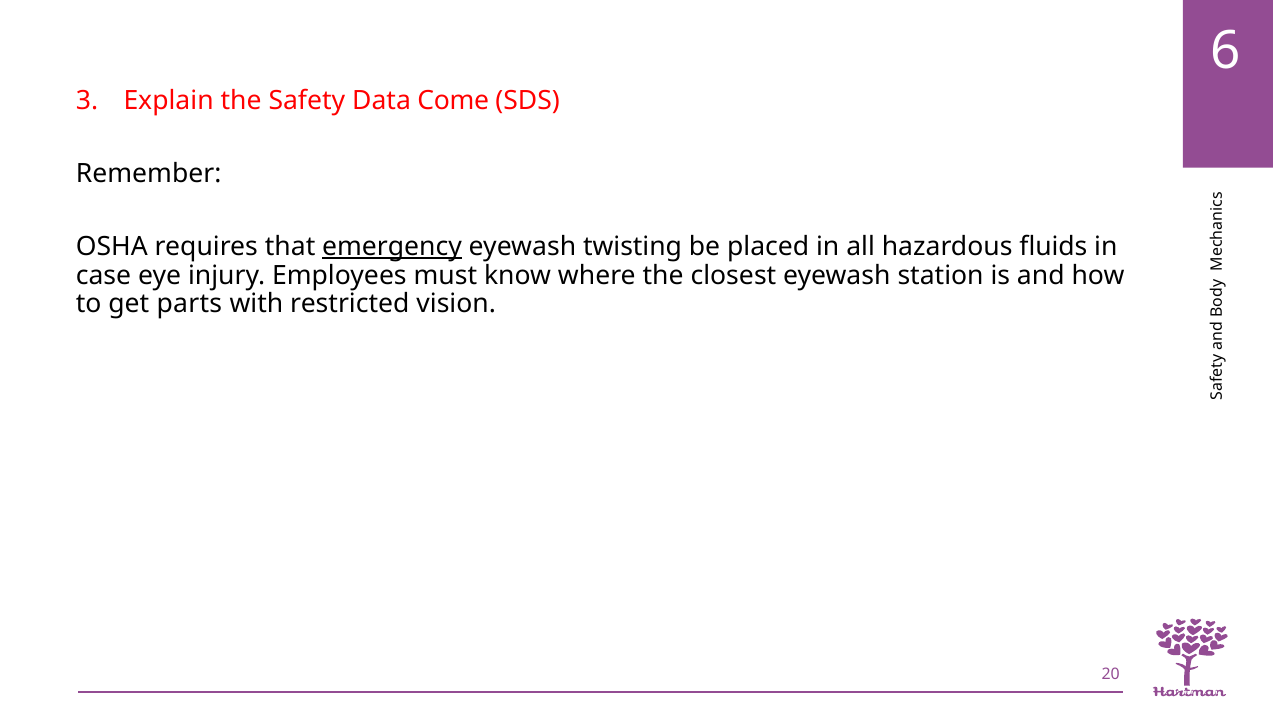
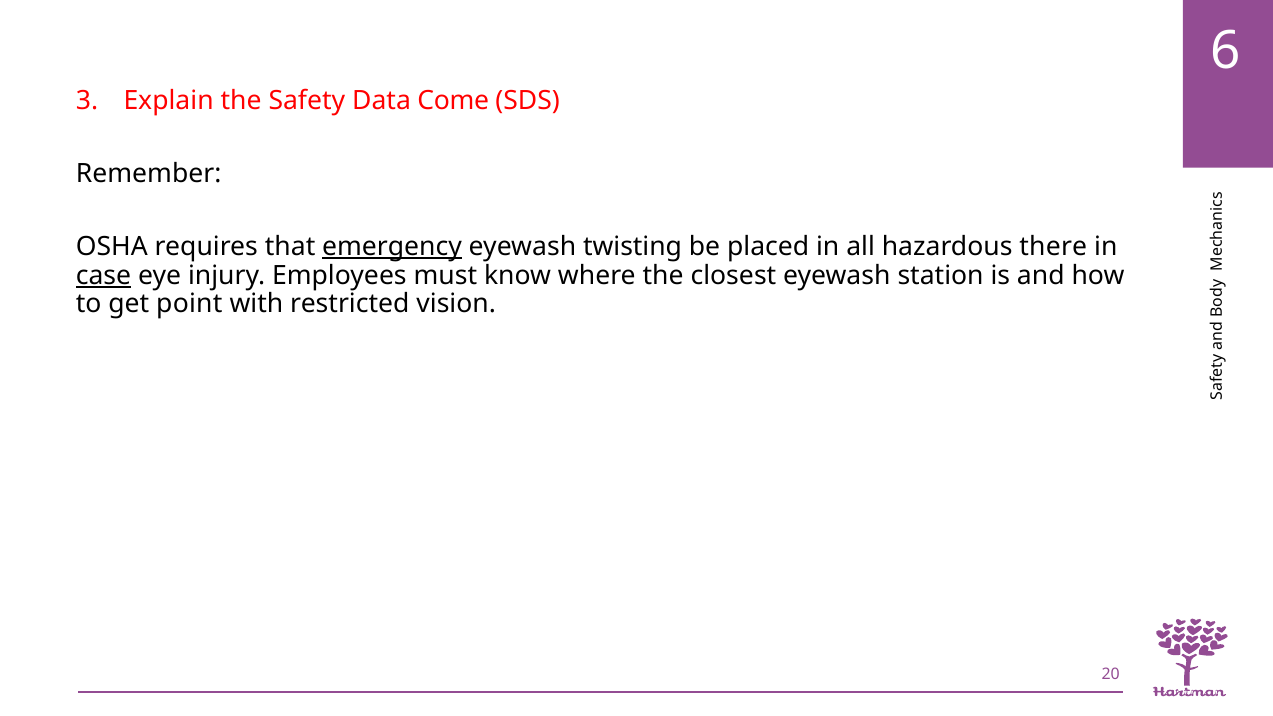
fluids: fluids -> there (1053, 247)
case underline: none -> present (104, 275)
parts: parts -> point (189, 304)
